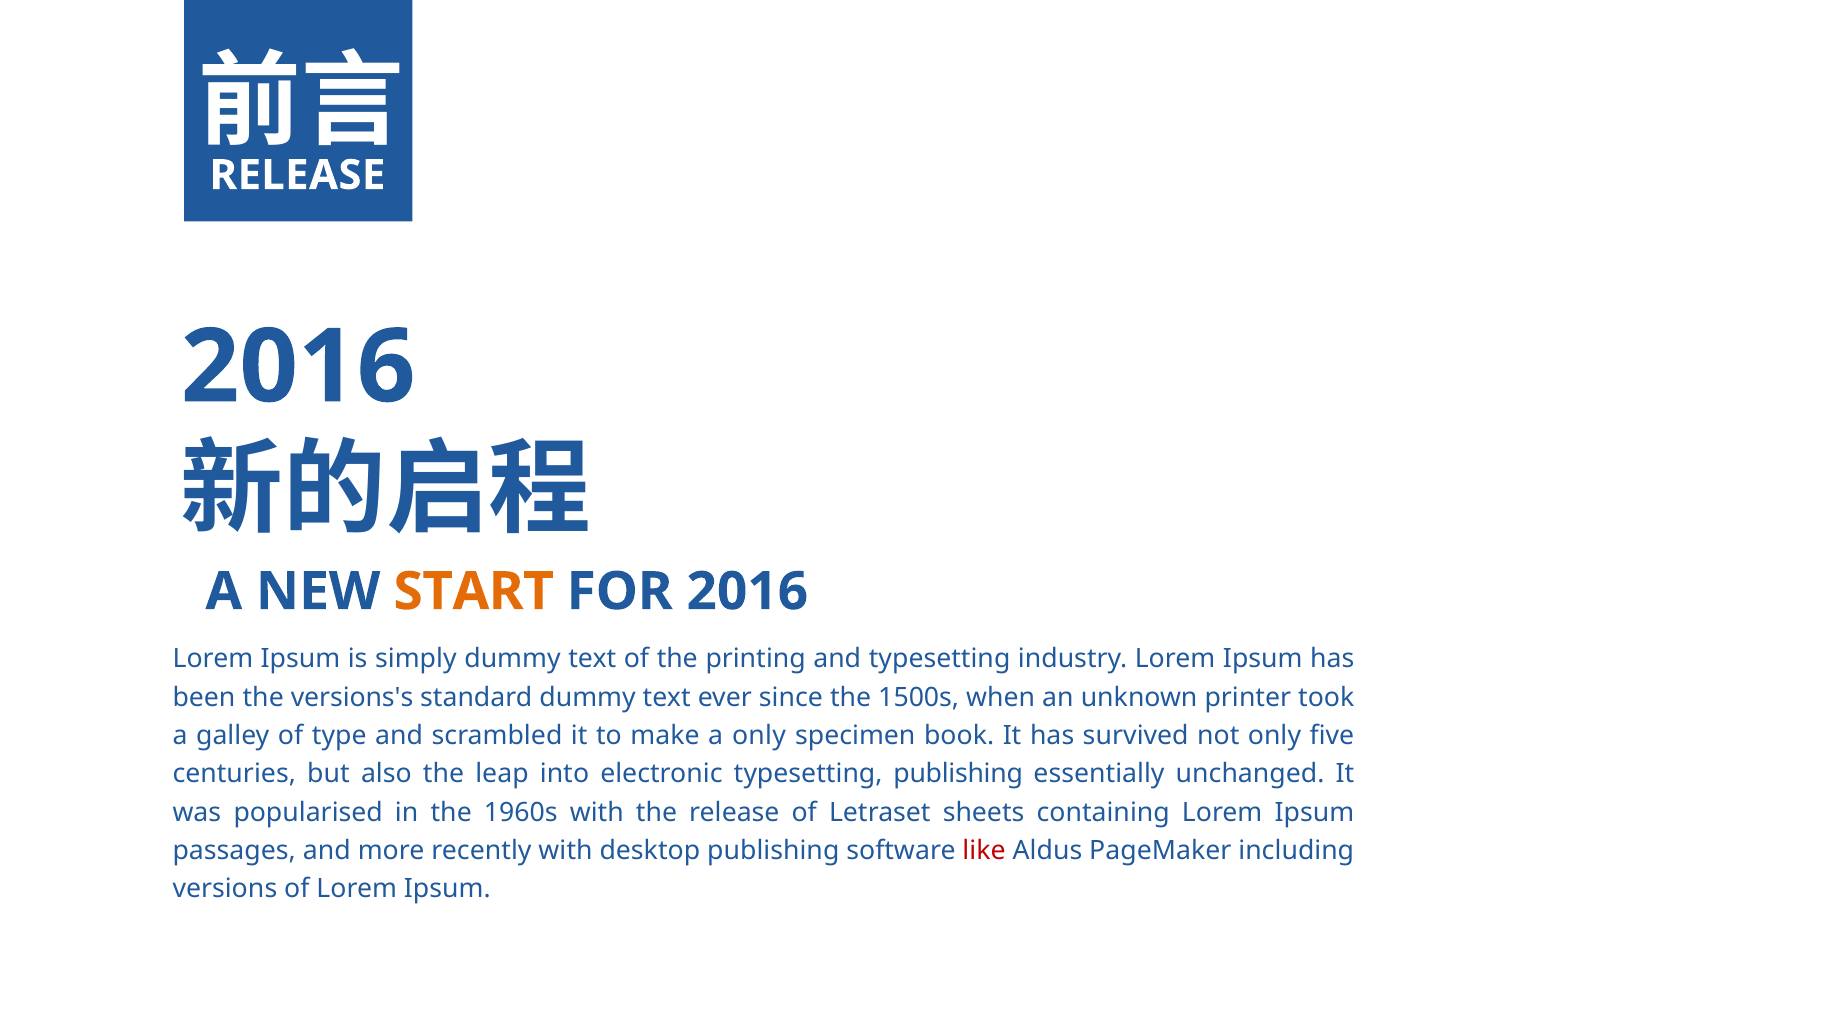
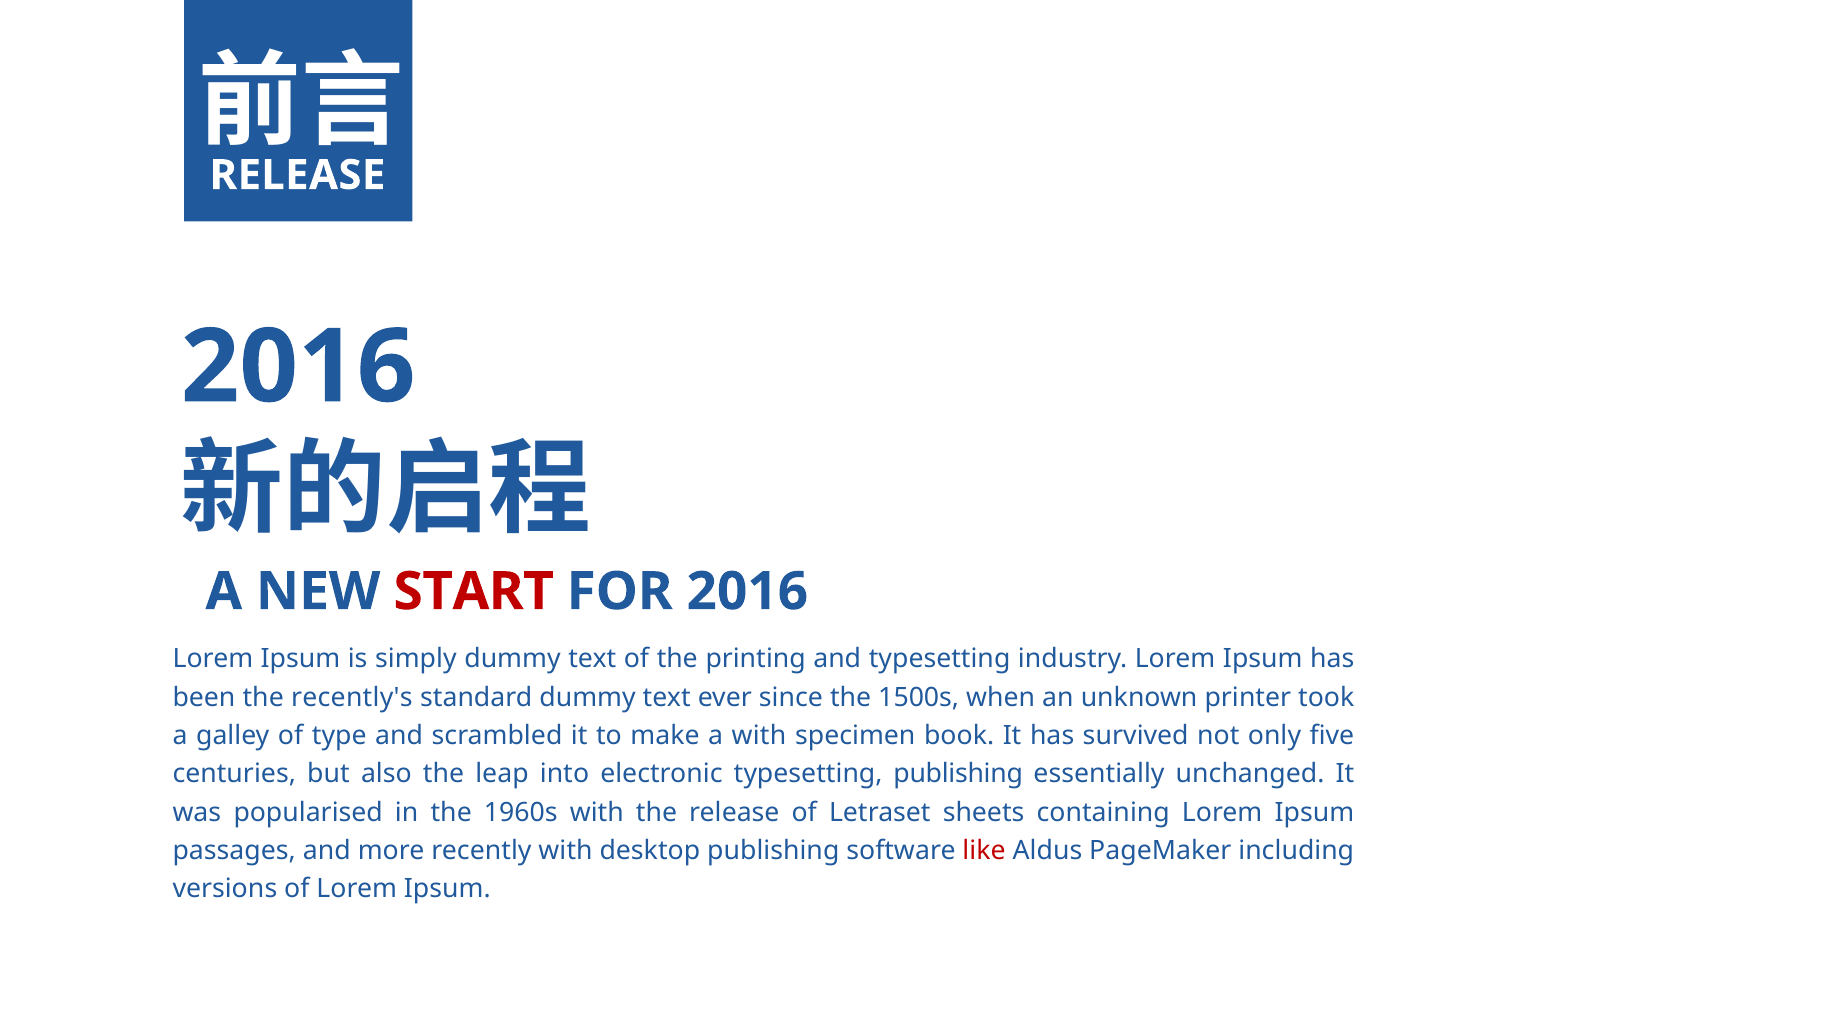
START colour: orange -> red (474, 592)
versions's: versions's -> recently's (352, 698)
a only: only -> with (759, 736)
